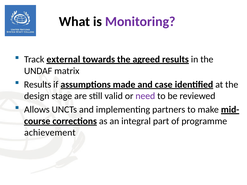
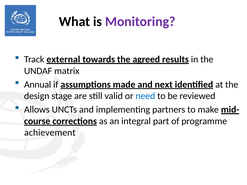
Results: Results -> Annual (38, 85)
case: case -> next (164, 85)
need colour: purple -> blue (145, 96)
